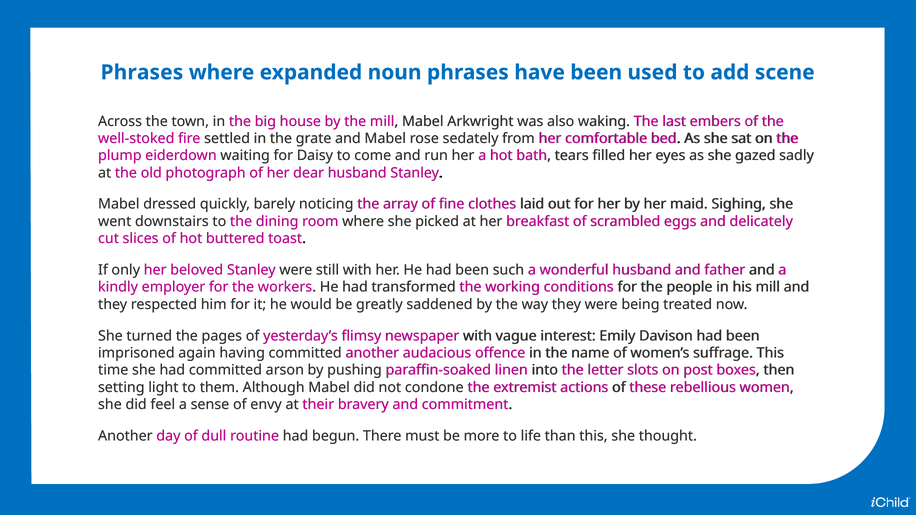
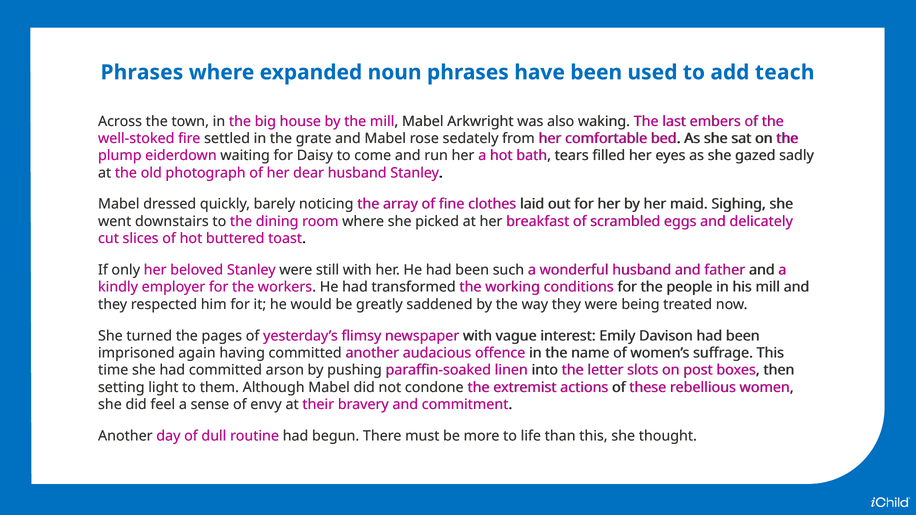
scene: scene -> teach (785, 72)
